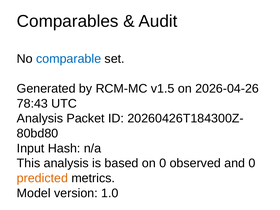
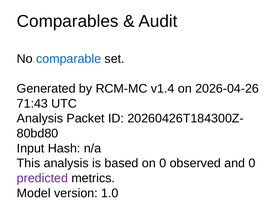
v1.5: v1.5 -> v1.4 (163, 89)
78:43: 78:43 -> 71:43 (32, 104)
predicted colour: orange -> purple (42, 178)
